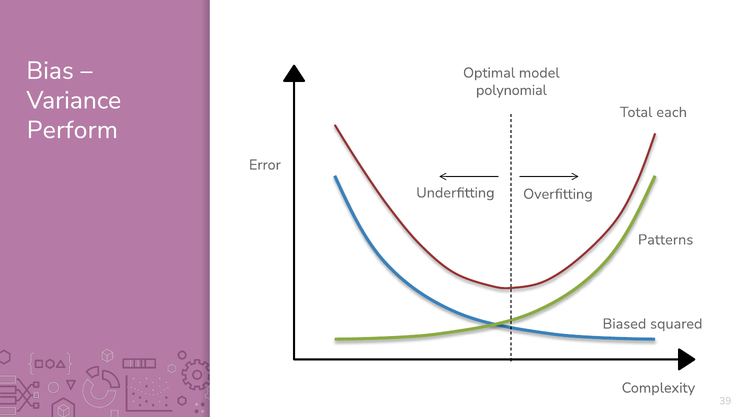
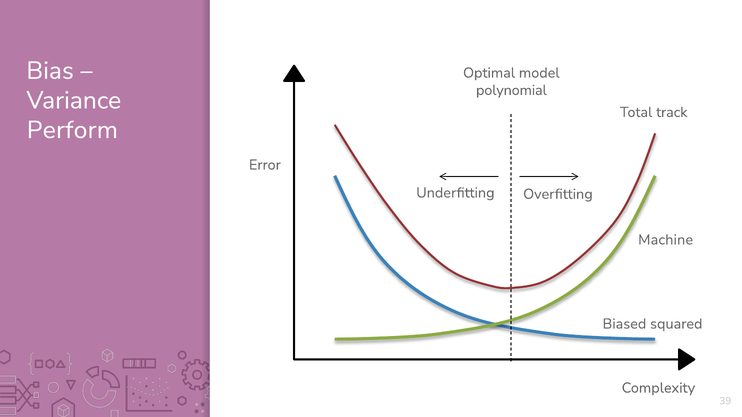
each: each -> track (672, 112)
Patterns: Patterns -> Machine (666, 240)
